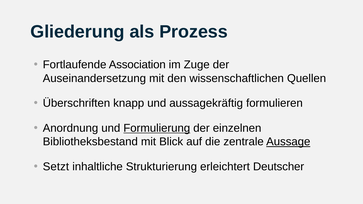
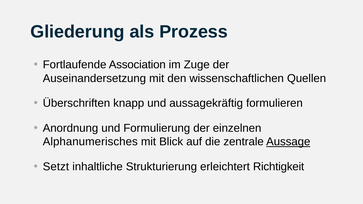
Formulierung underline: present -> none (157, 128)
Bibliotheksbestand: Bibliotheksbestand -> Alphanumerisches (90, 142)
Deutscher: Deutscher -> Richtigkeit (279, 167)
